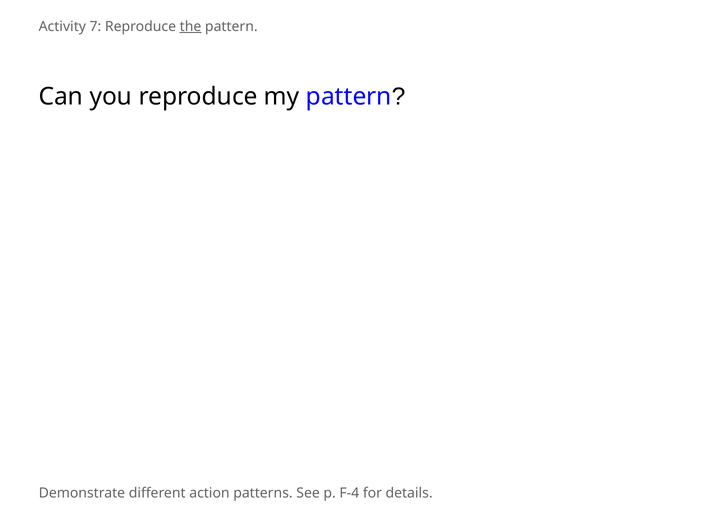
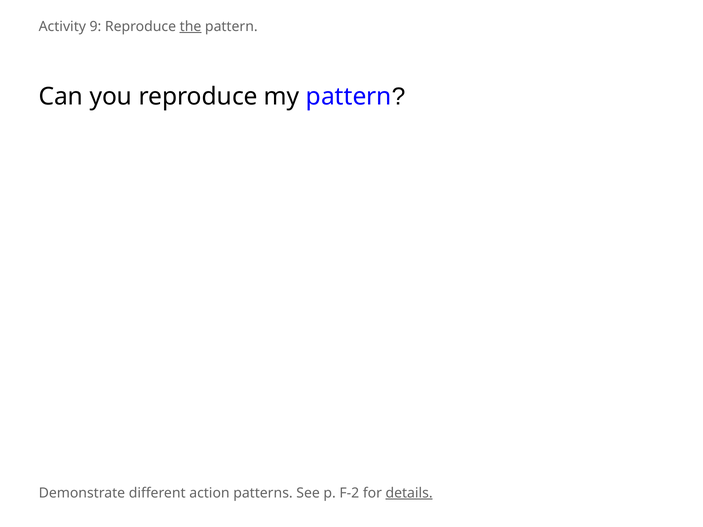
7: 7 -> 9 (95, 27)
F-4: F-4 -> F-2 (349, 493)
details underline: none -> present (409, 493)
